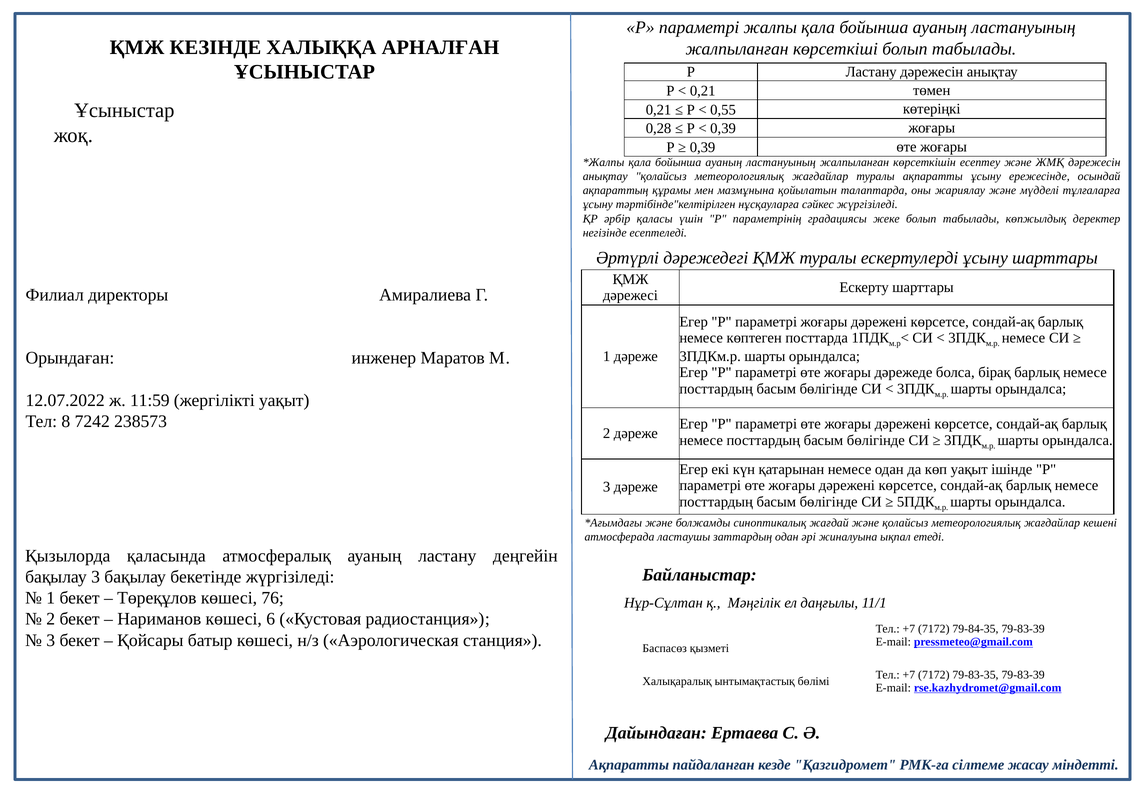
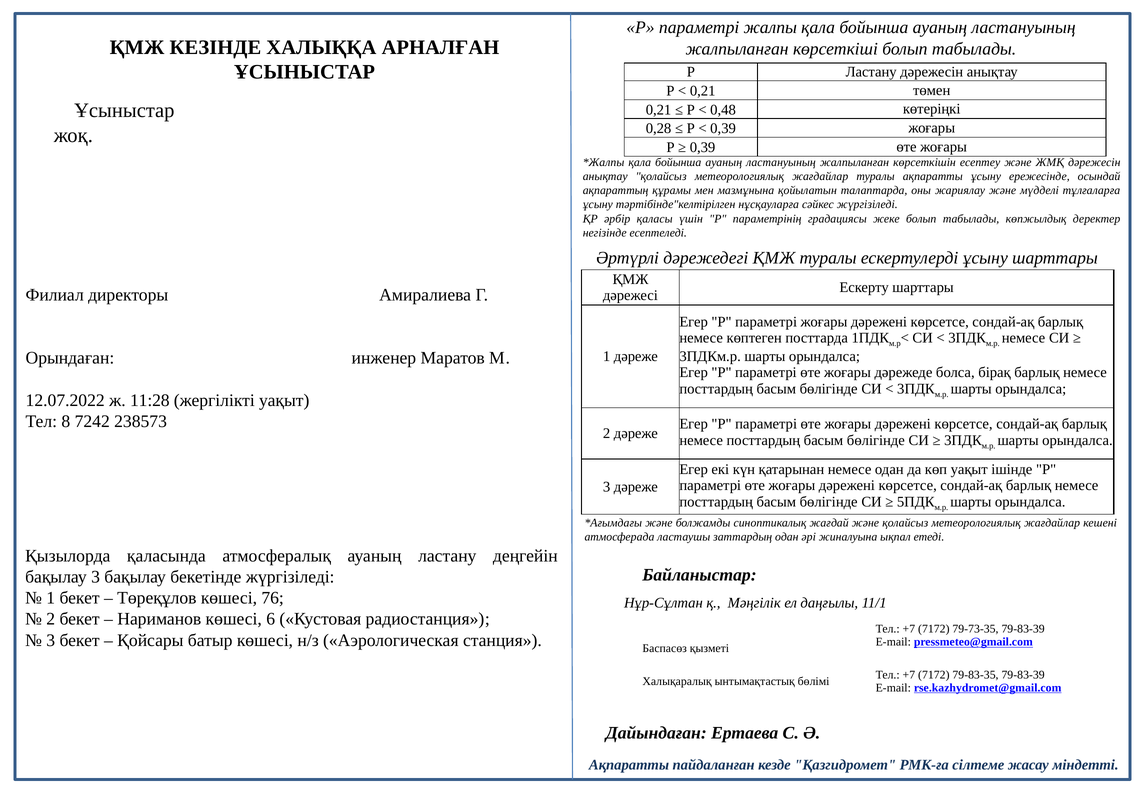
0,55: 0,55 -> 0,48 (723, 110)
11:59: 11:59 -> 11:28 (150, 400)
79-84-35: 79-84-35 -> 79-73-35 (976, 629)
